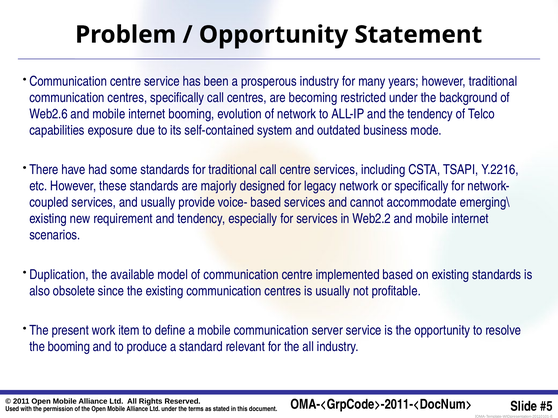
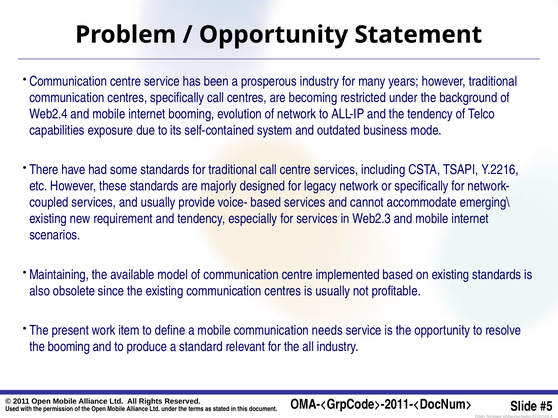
Web2.6: Web2.6 -> Web2.4 (48, 114)
Web2.2: Web2.2 -> Web2.3 (372, 219)
Duplication: Duplication -> Maintaining (59, 275)
server: server -> needs (327, 331)
